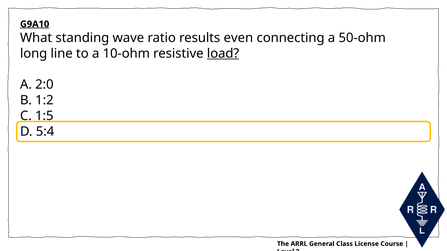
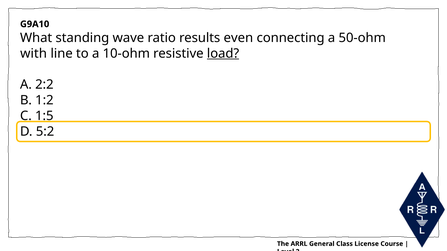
G9A10 underline: present -> none (35, 24)
long: long -> with (34, 53)
2:0: 2:0 -> 2:2 (44, 85)
5:4: 5:4 -> 5:2 (45, 132)
